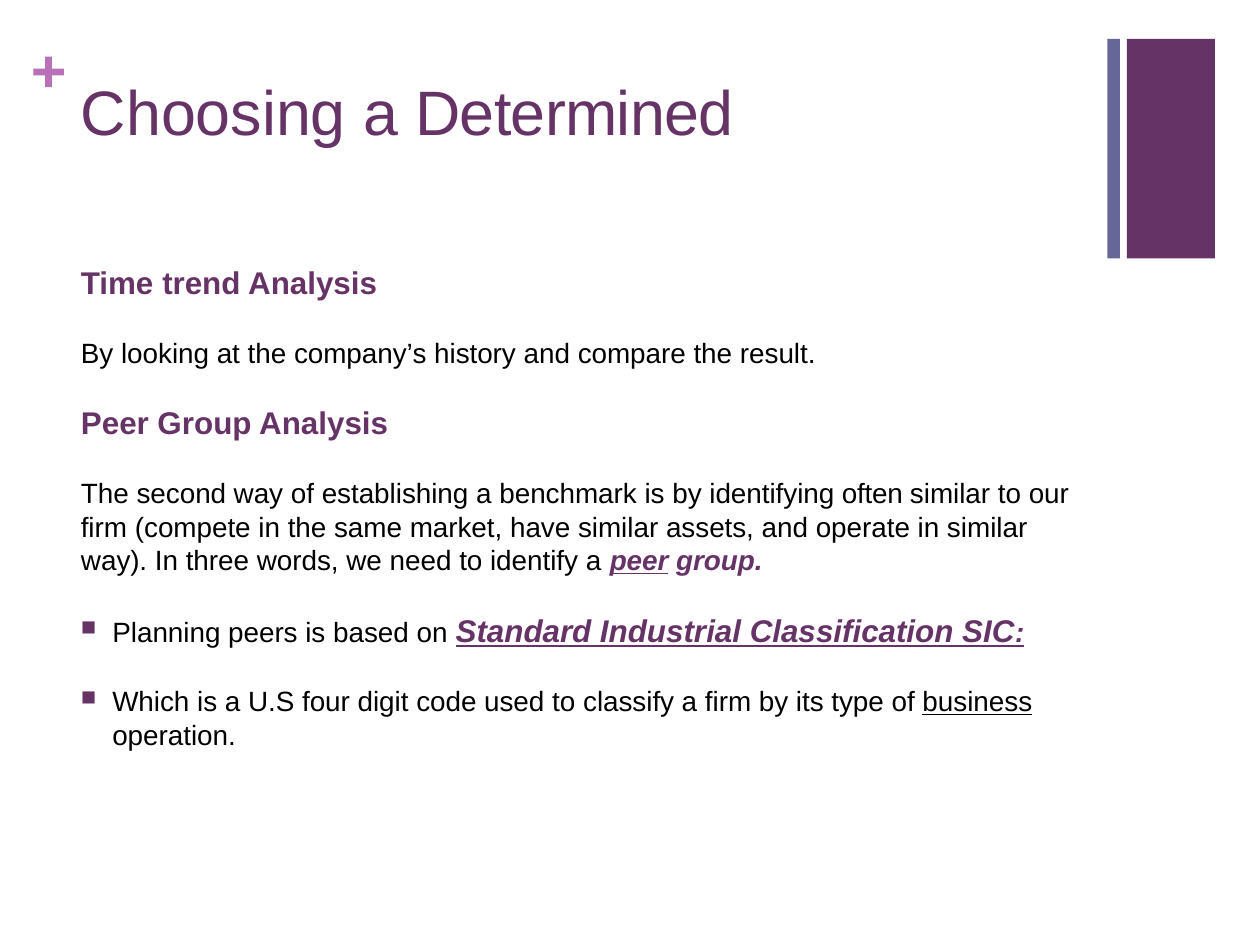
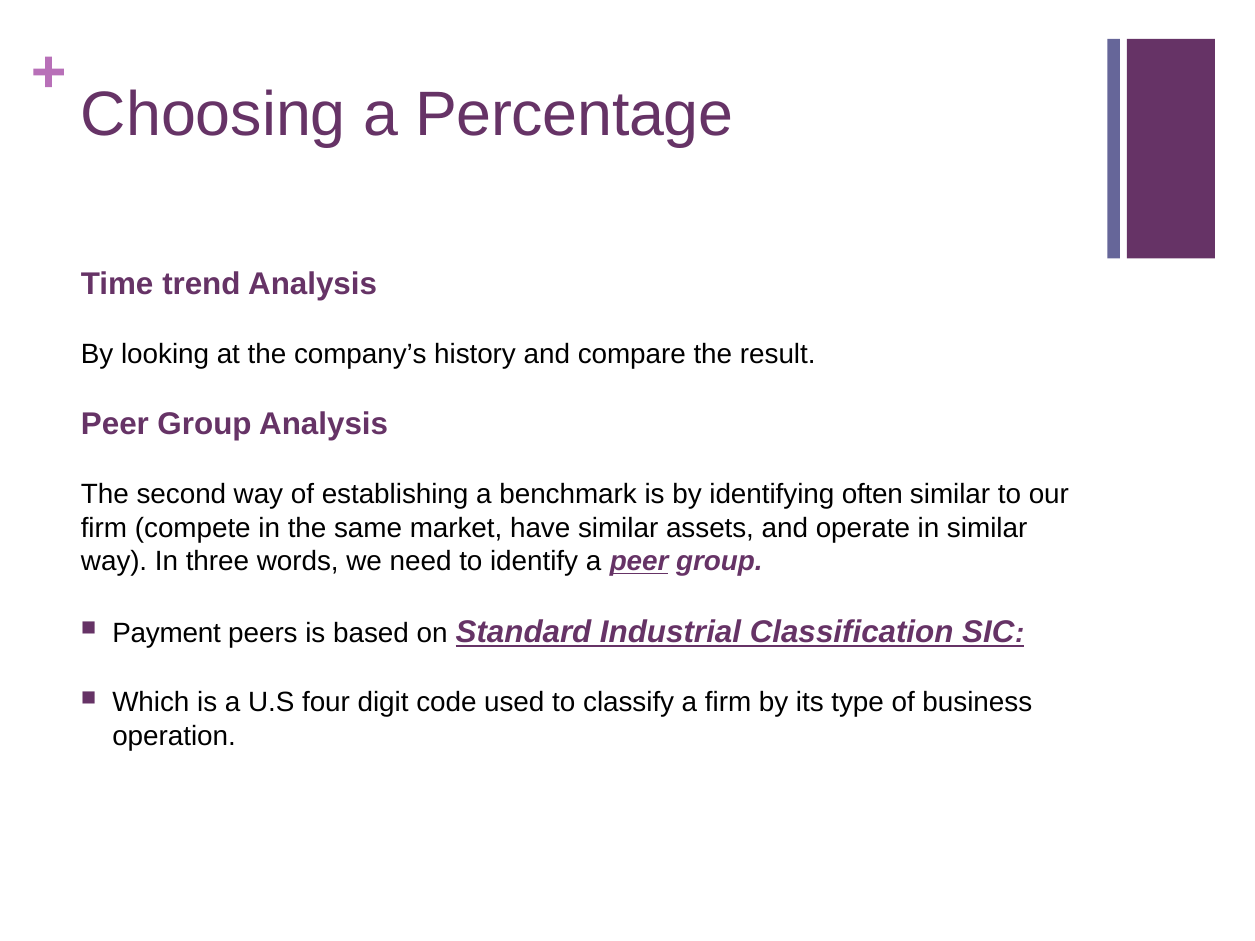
Determined: Determined -> Percentage (574, 115)
Planning: Planning -> Payment (167, 634)
business underline: present -> none (977, 703)
